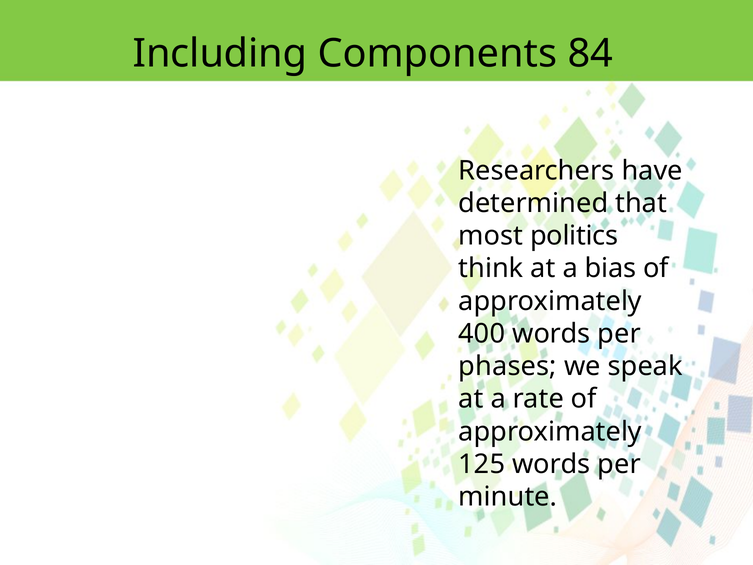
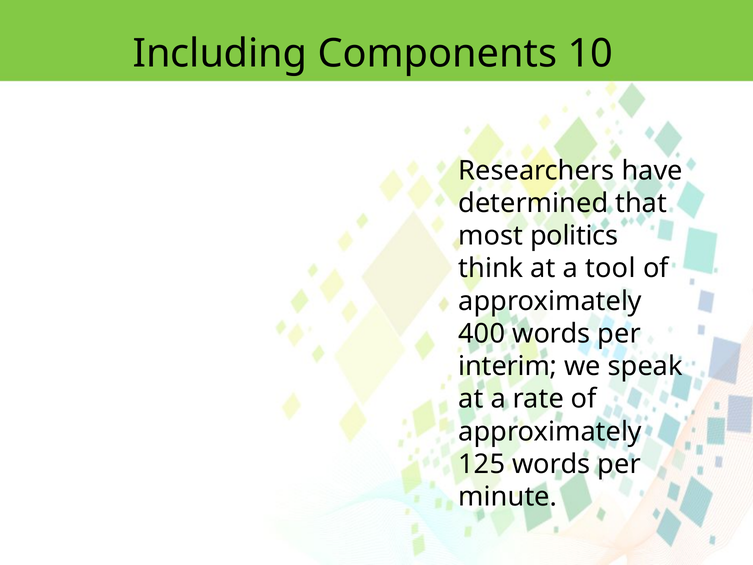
84: 84 -> 10 (590, 54)
bias: bias -> tool (610, 268)
phases: phases -> interim (508, 366)
